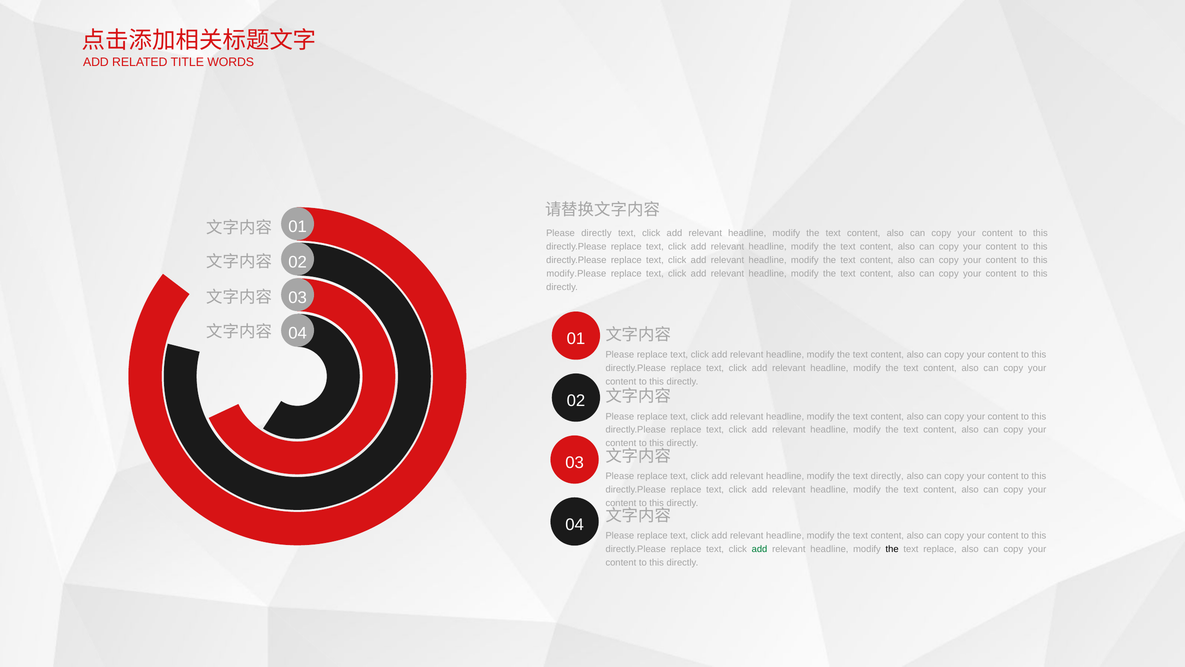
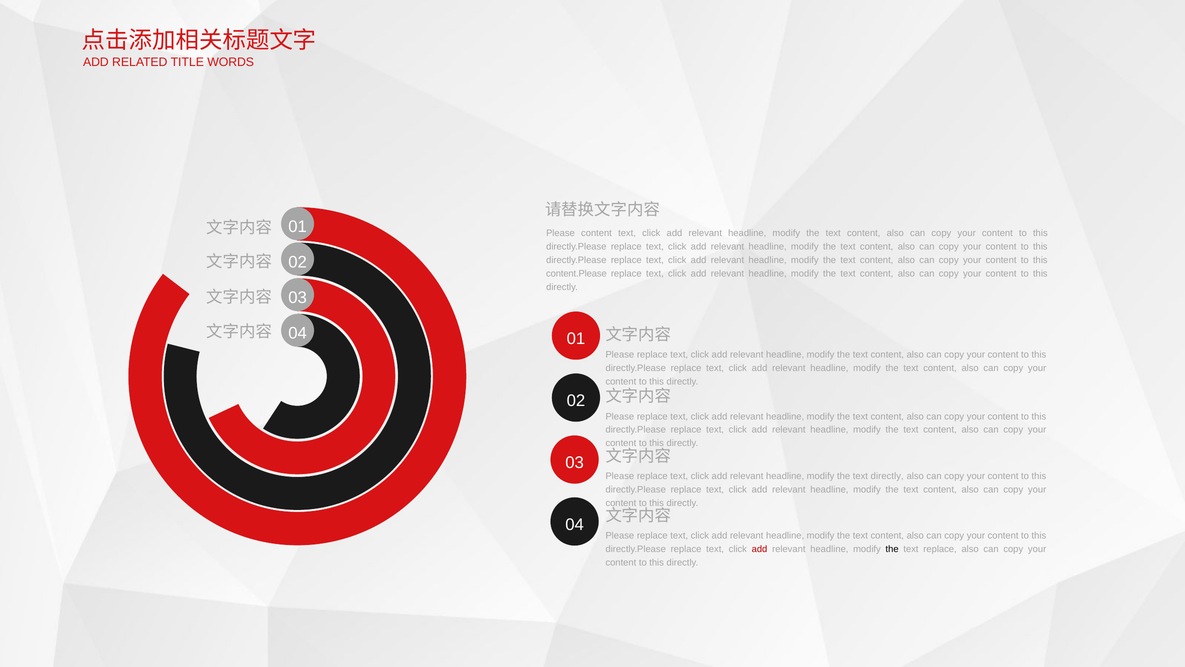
Please directly: directly -> content (596, 233)
modify.Please: modify.Please -> content.Please (576, 273)
add colour: green -> red (759, 549)
